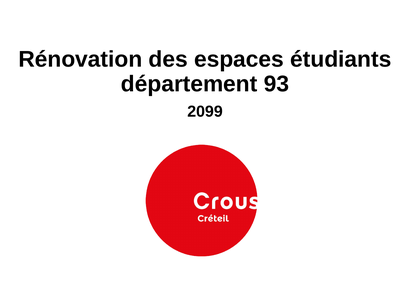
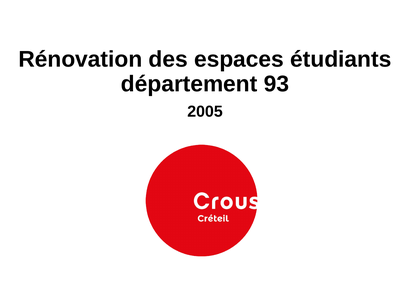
2099: 2099 -> 2005 (205, 112)
